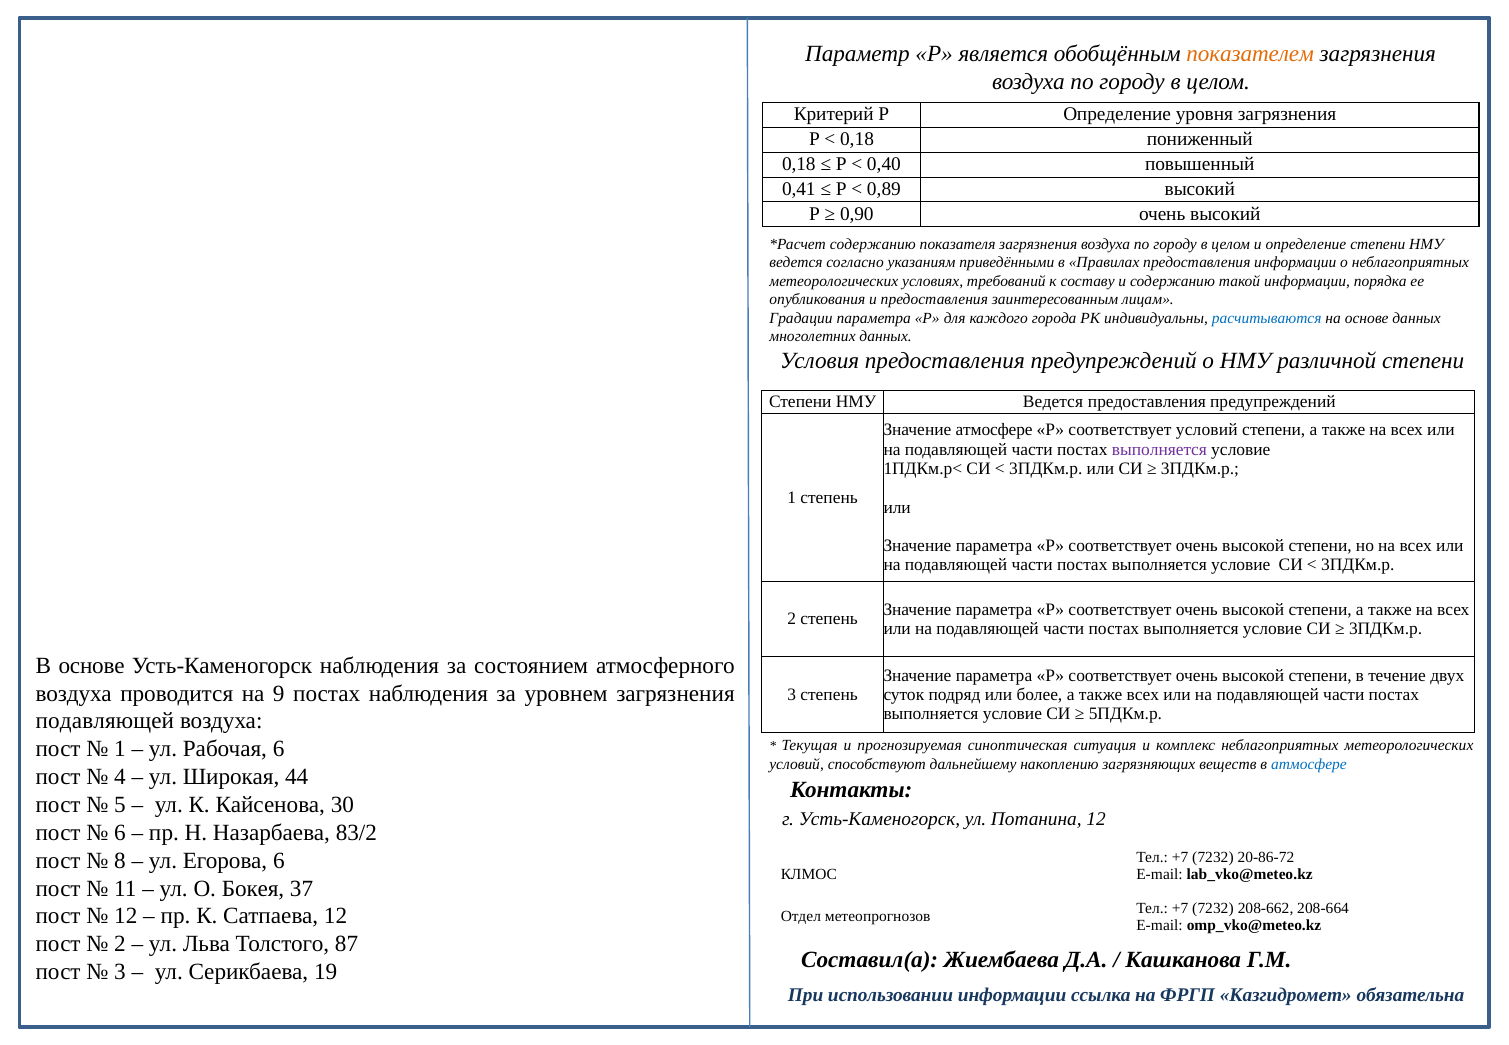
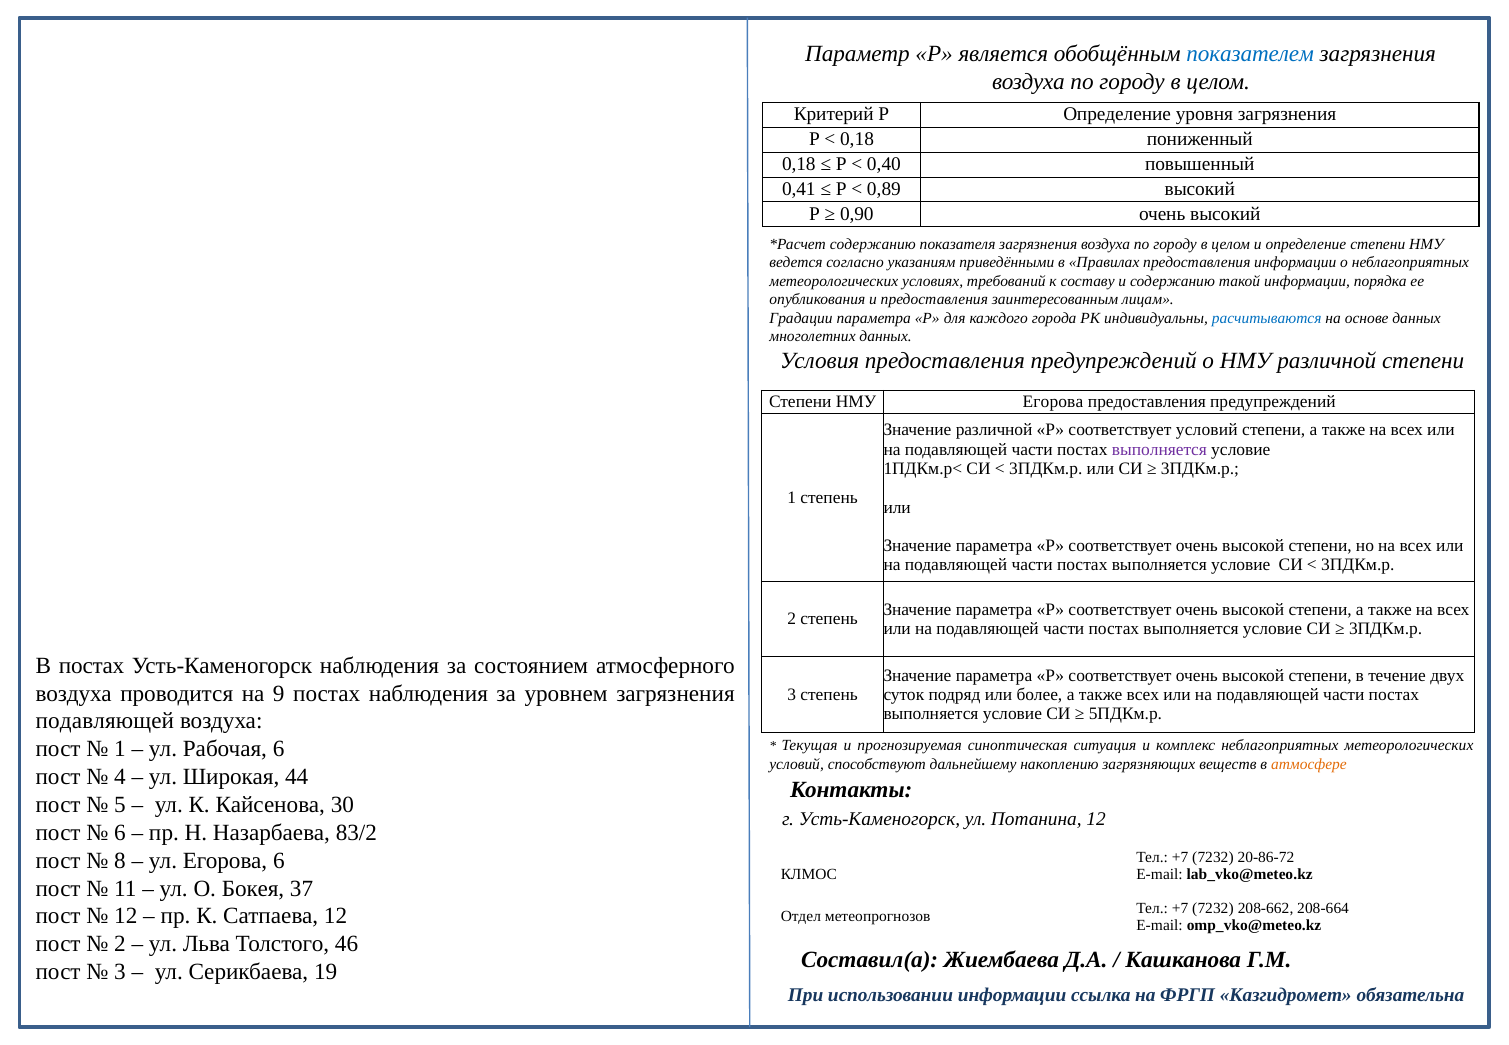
показателем colour: orange -> blue (1250, 54)
Ведется: Ведется -> Егорова (1053, 402)
Значение атмосфере: атмосфере -> различной (994, 430)
В основе: основе -> постах (92, 665)
атмосфере colour: blue -> orange (1309, 764)
87: 87 -> 46 (347, 944)
